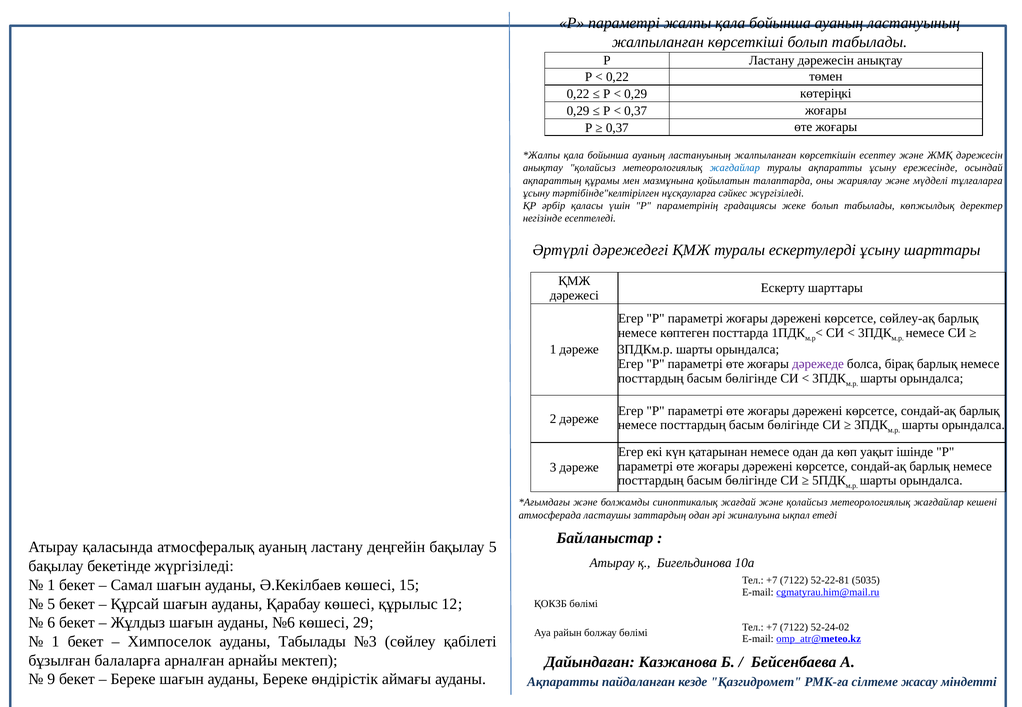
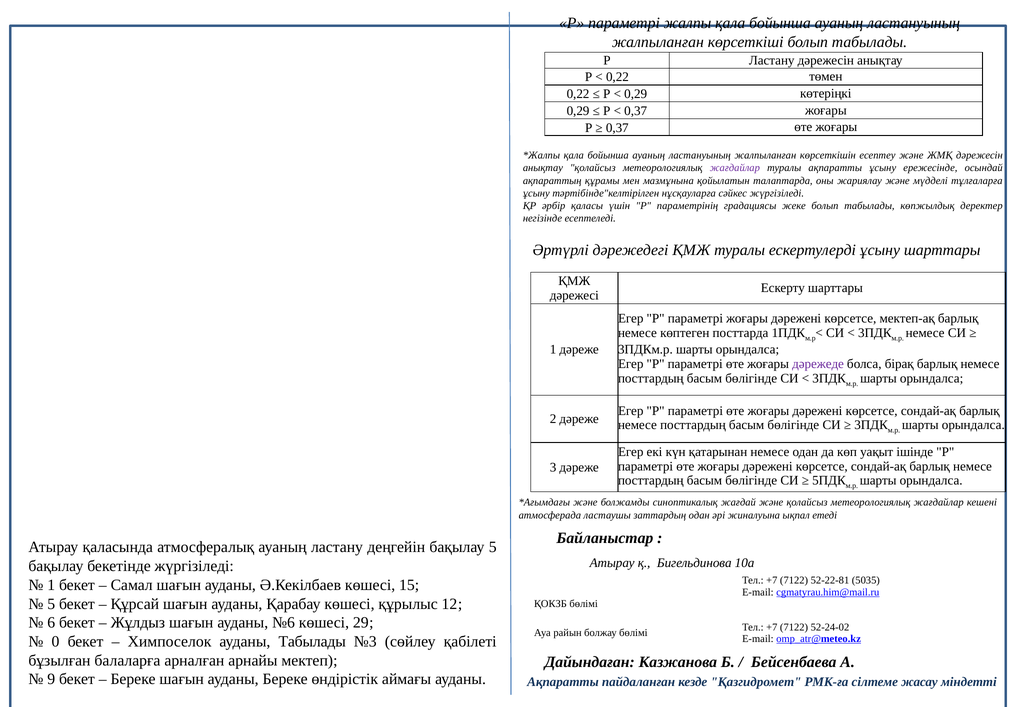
жағдайлар colour: blue -> purple (735, 168)
сөйлеу-ақ: сөйлеу-ақ -> мектеп-ақ (907, 319)
1: 1 -> 0 (56, 642)
